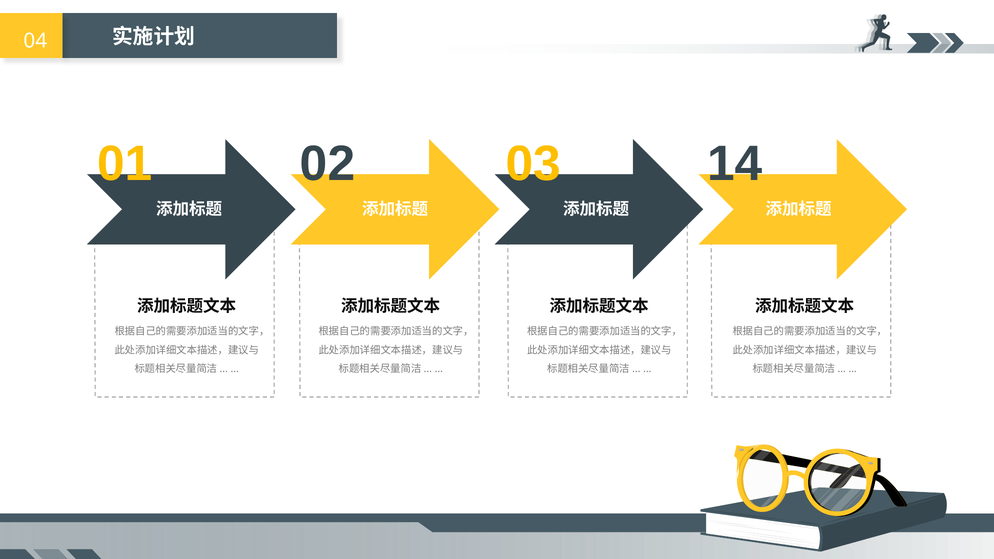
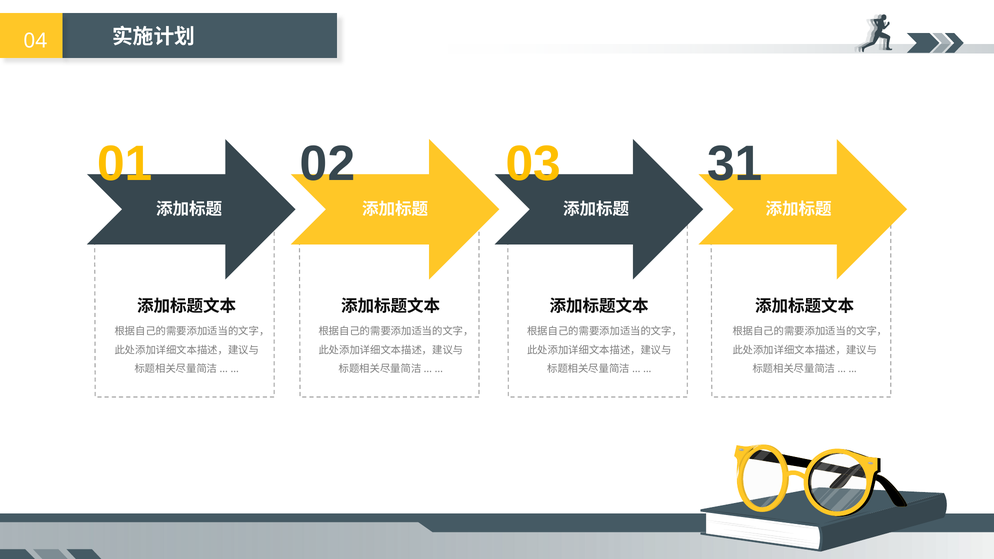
14: 14 -> 31 (735, 164)
